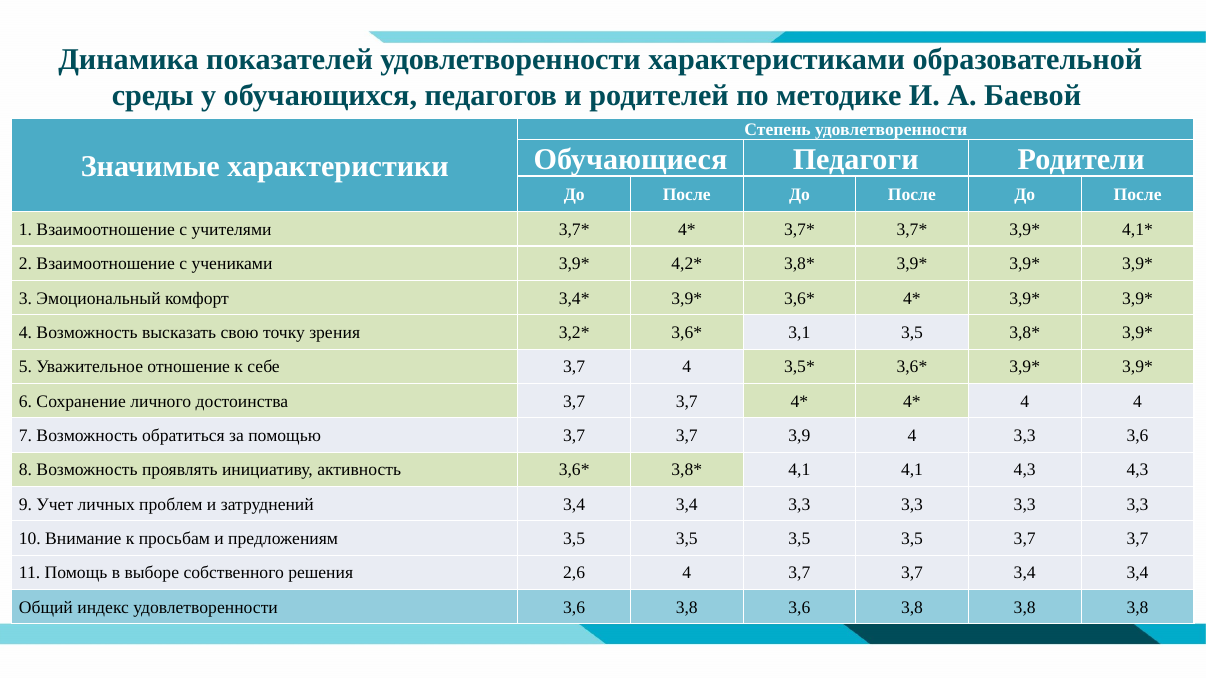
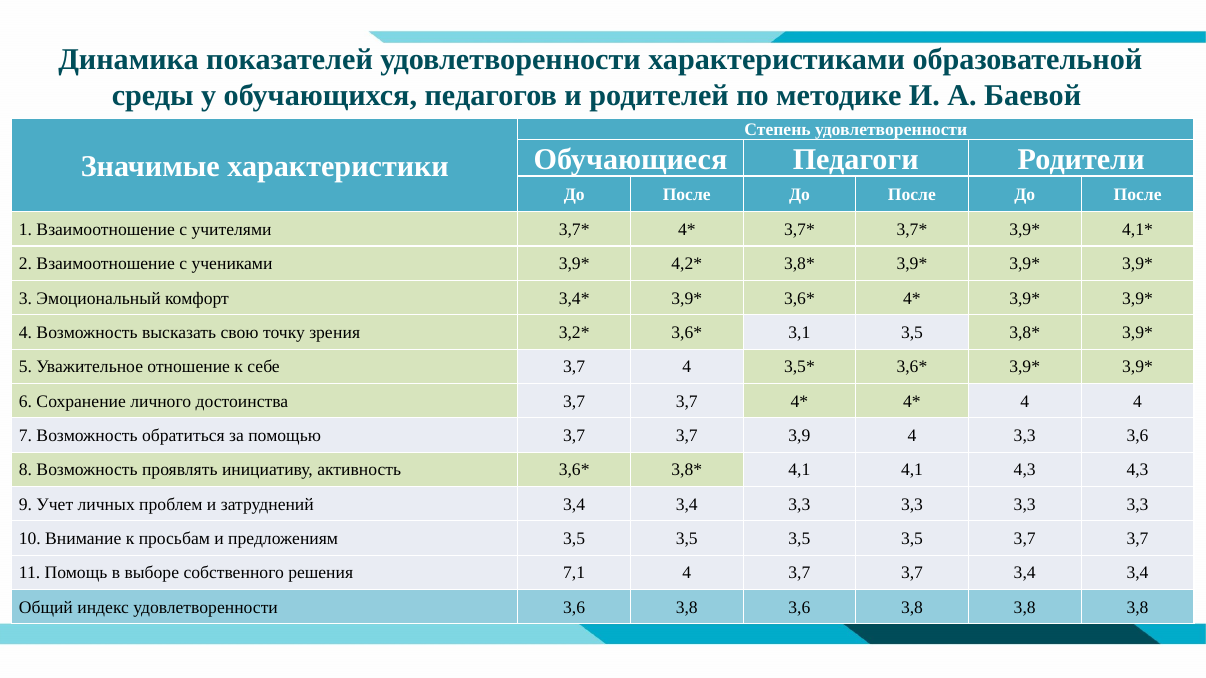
2,6: 2,6 -> 7,1 (574, 573)
